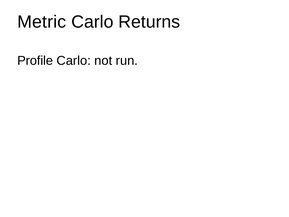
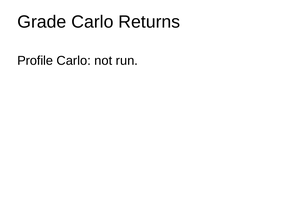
Metric: Metric -> Grade (42, 22)
